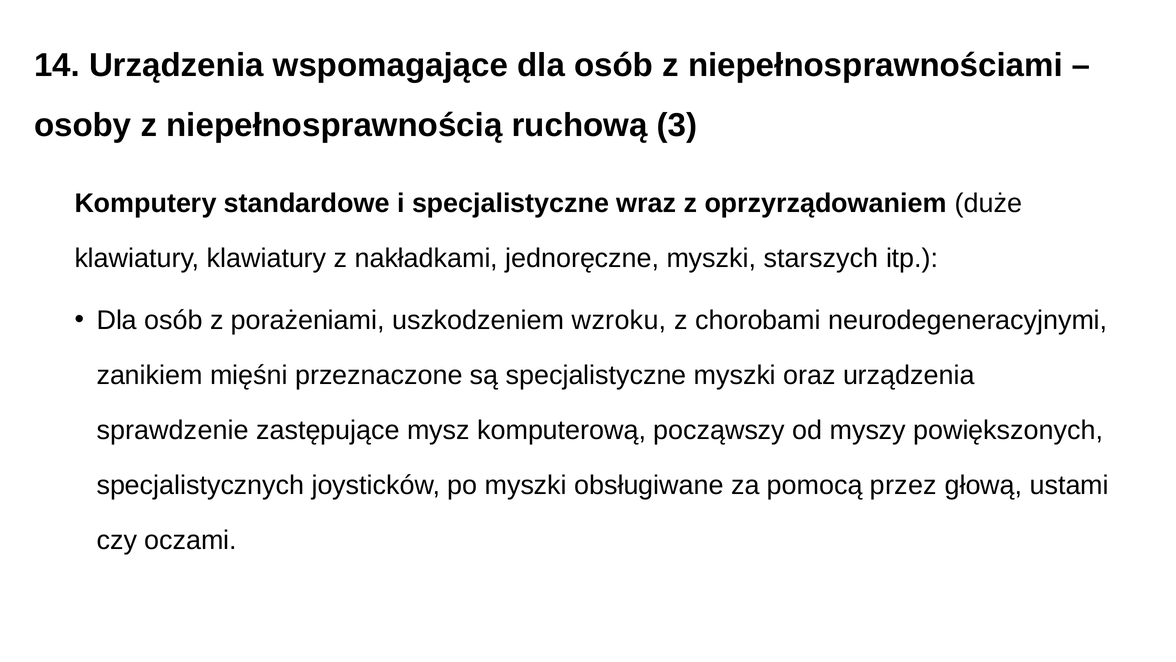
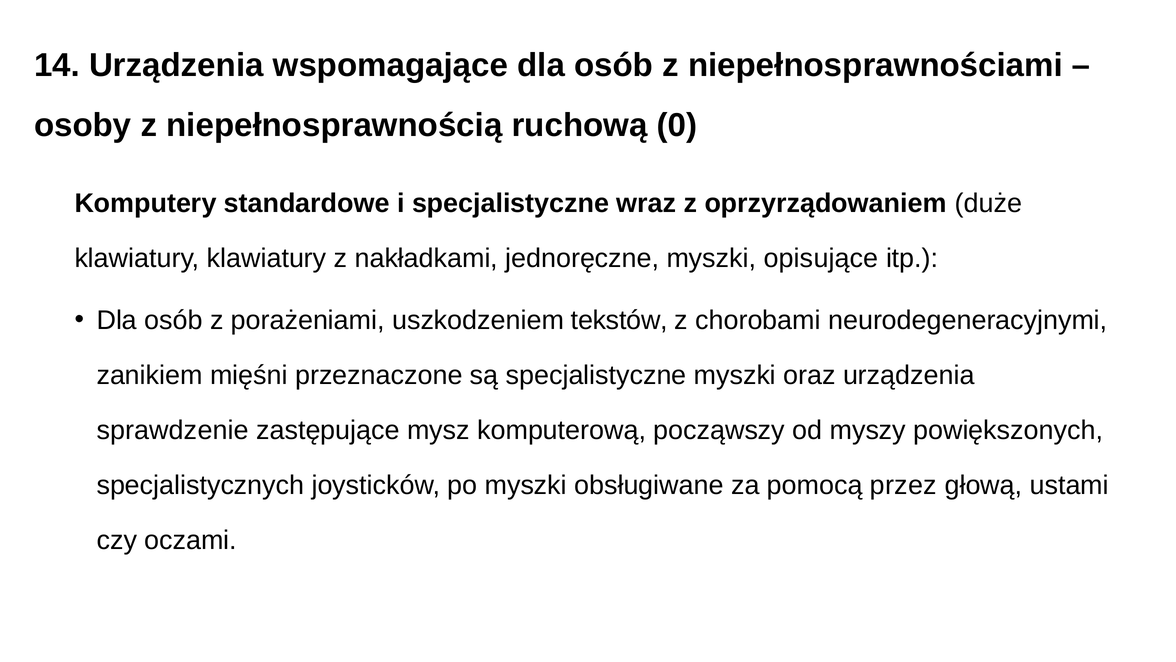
3: 3 -> 0 (677, 125)
starszych: starszych -> opisujące (821, 258)
wzroku: wzroku -> tekstów (619, 320)
